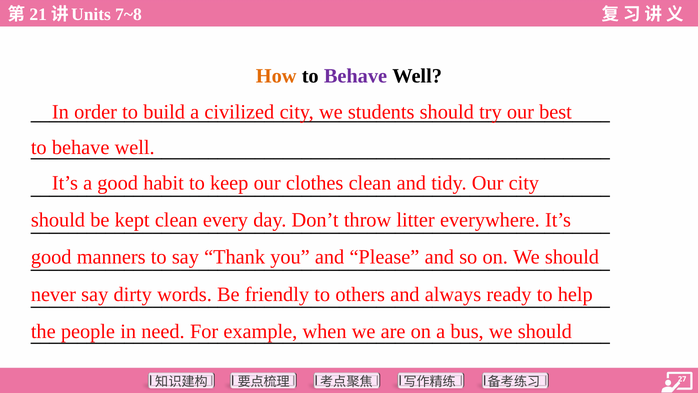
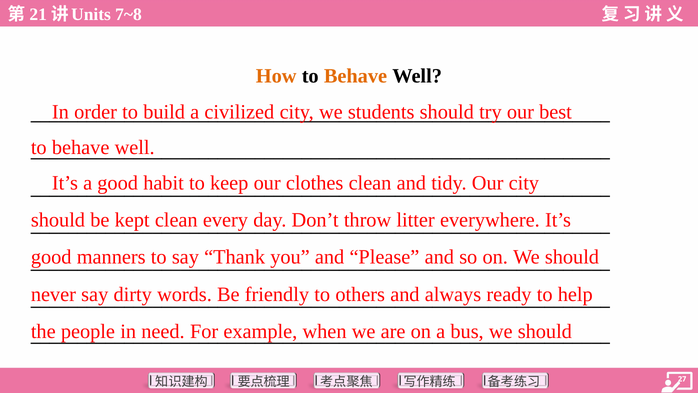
Behave colour: purple -> orange (355, 76)
